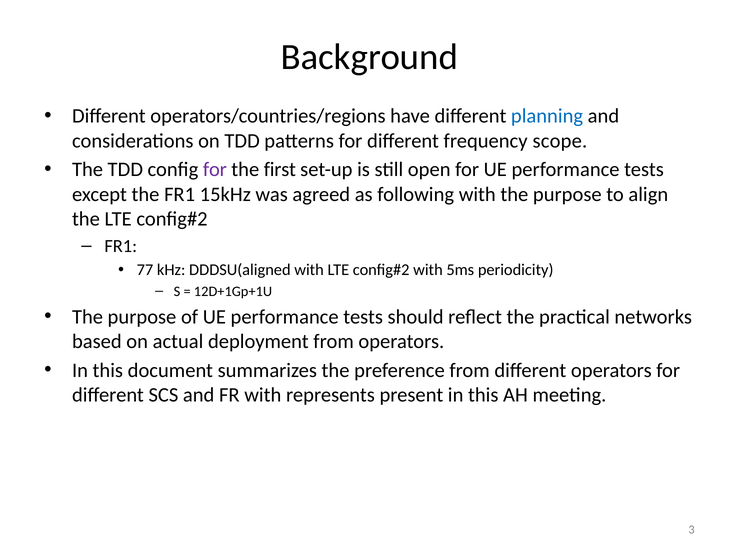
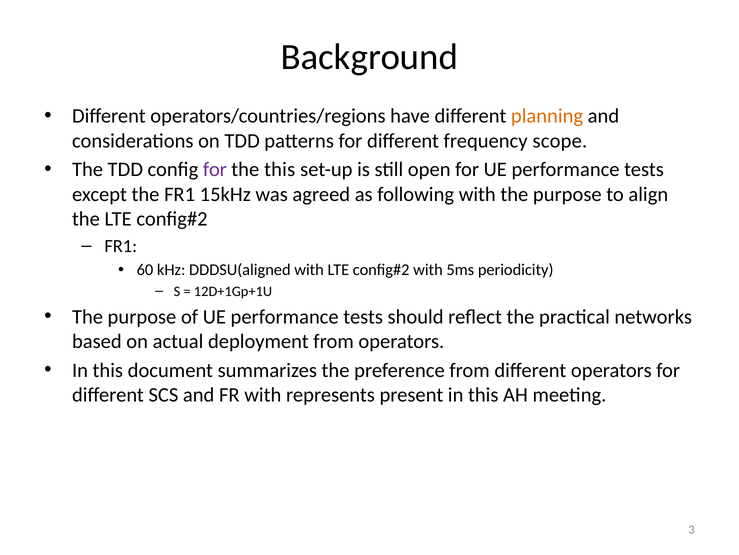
planning colour: blue -> orange (547, 116)
the first: first -> this (280, 169)
77: 77 -> 60 (145, 270)
